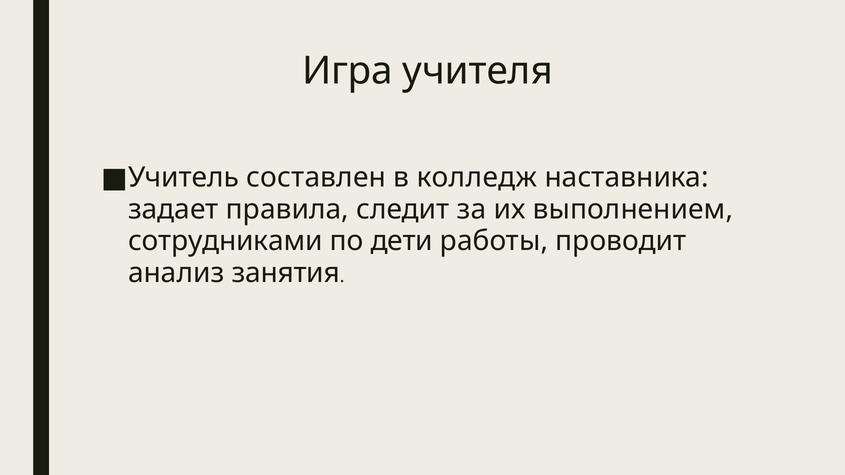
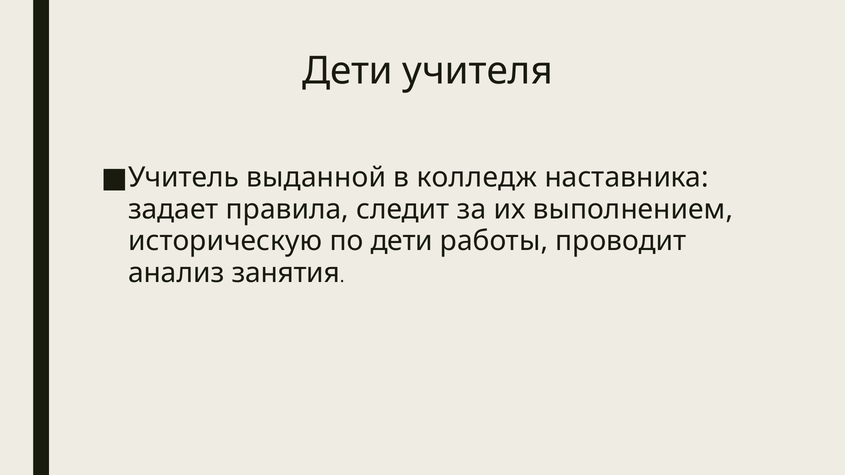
Игра: Игра -> Дети (348, 71)
составлен: составлен -> выданной (316, 178)
сотрудниками: сотрудниками -> историческую (225, 241)
